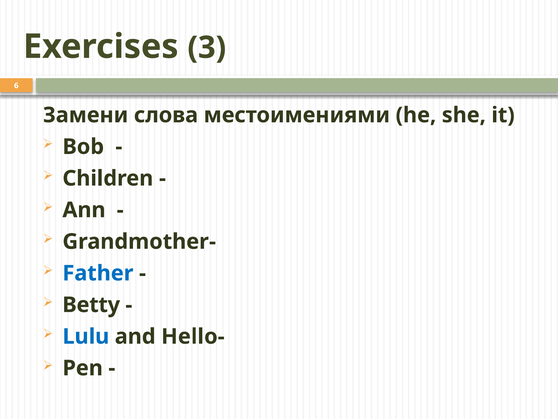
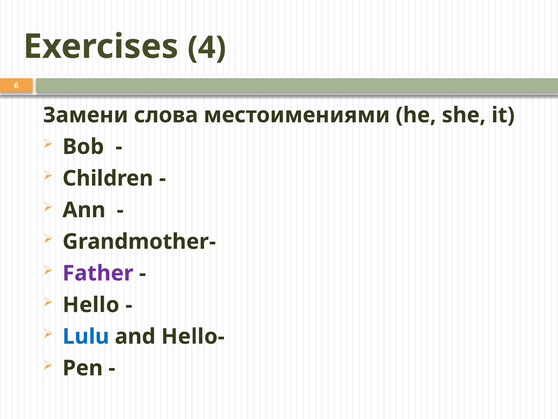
3: 3 -> 4 (207, 48)
Father colour: blue -> purple (98, 273)
Betty: Betty -> Hello (91, 305)
